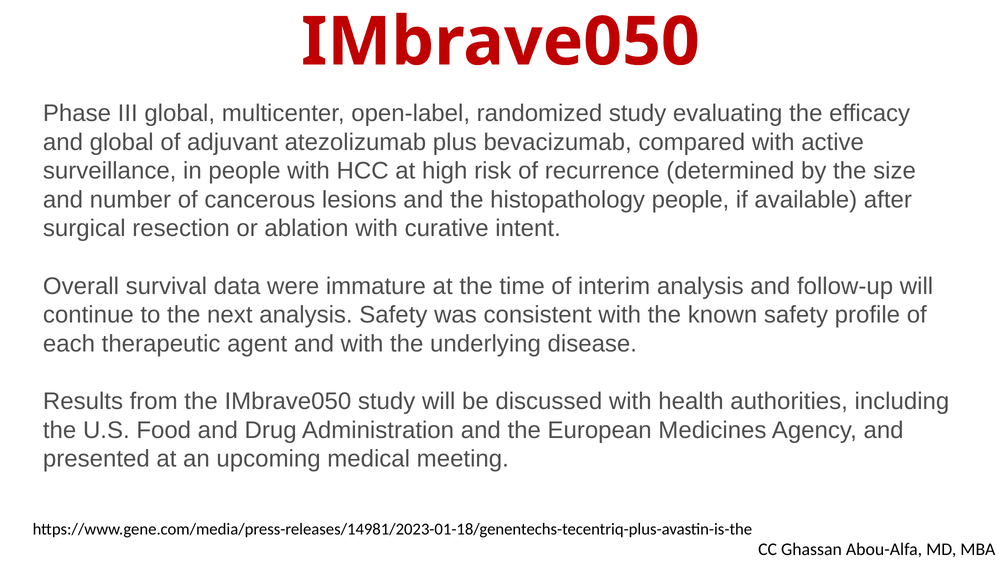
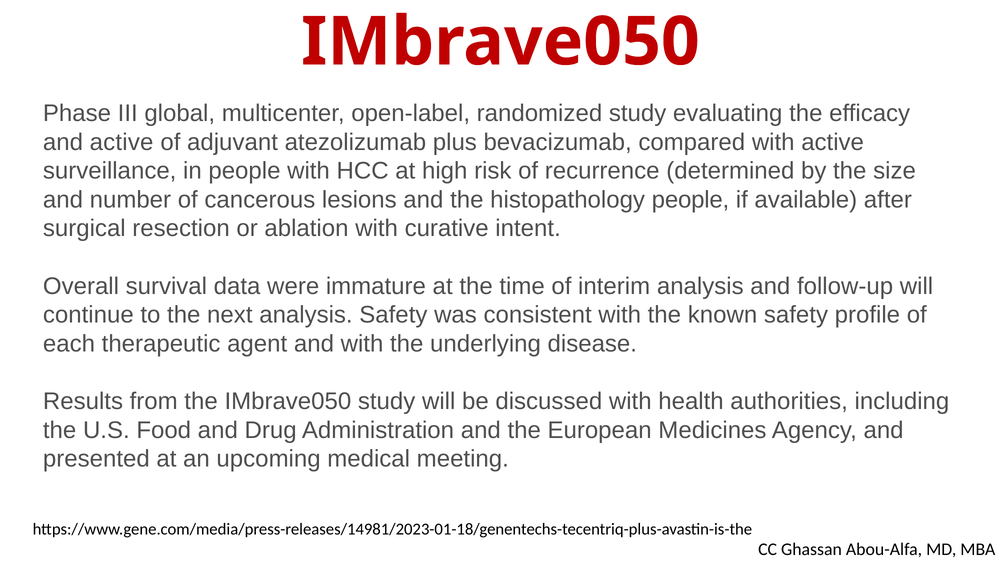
and global: global -> active (122, 142)
